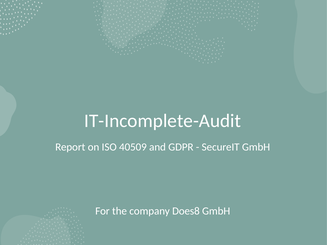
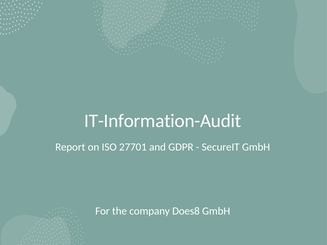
IT-Incomplete-Audit: IT-Incomplete-Audit -> IT-Information-Audit (163, 121)
40509: 40509 -> 27701 (133, 147)
